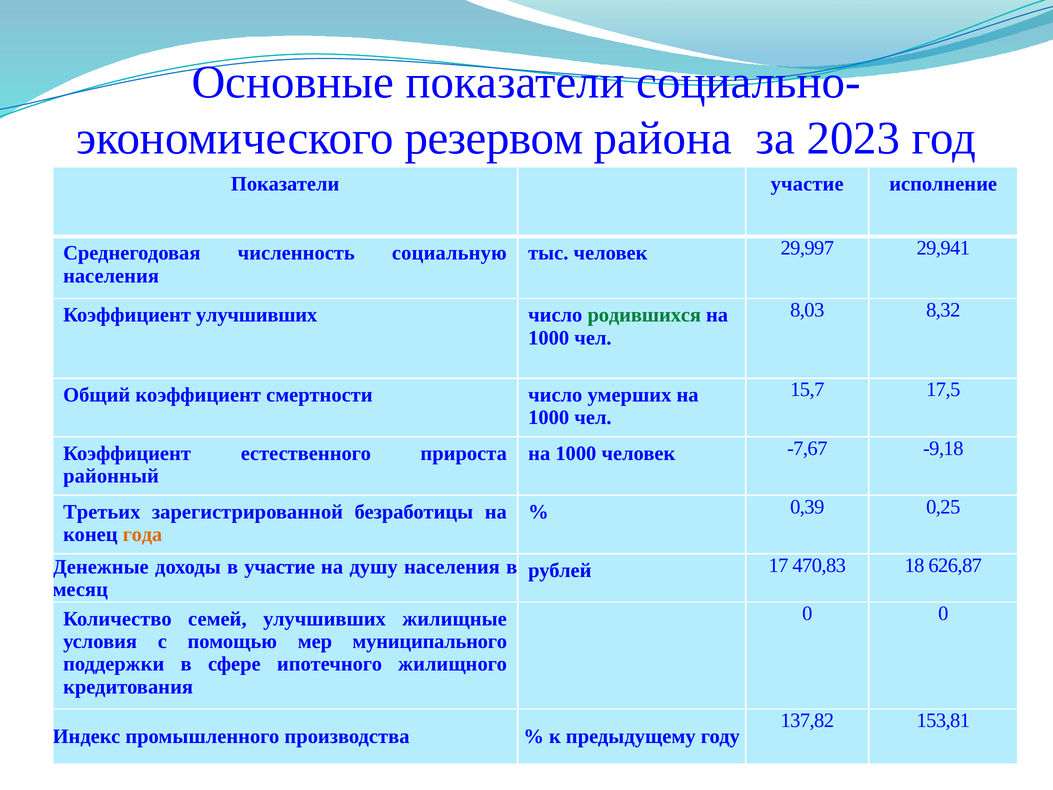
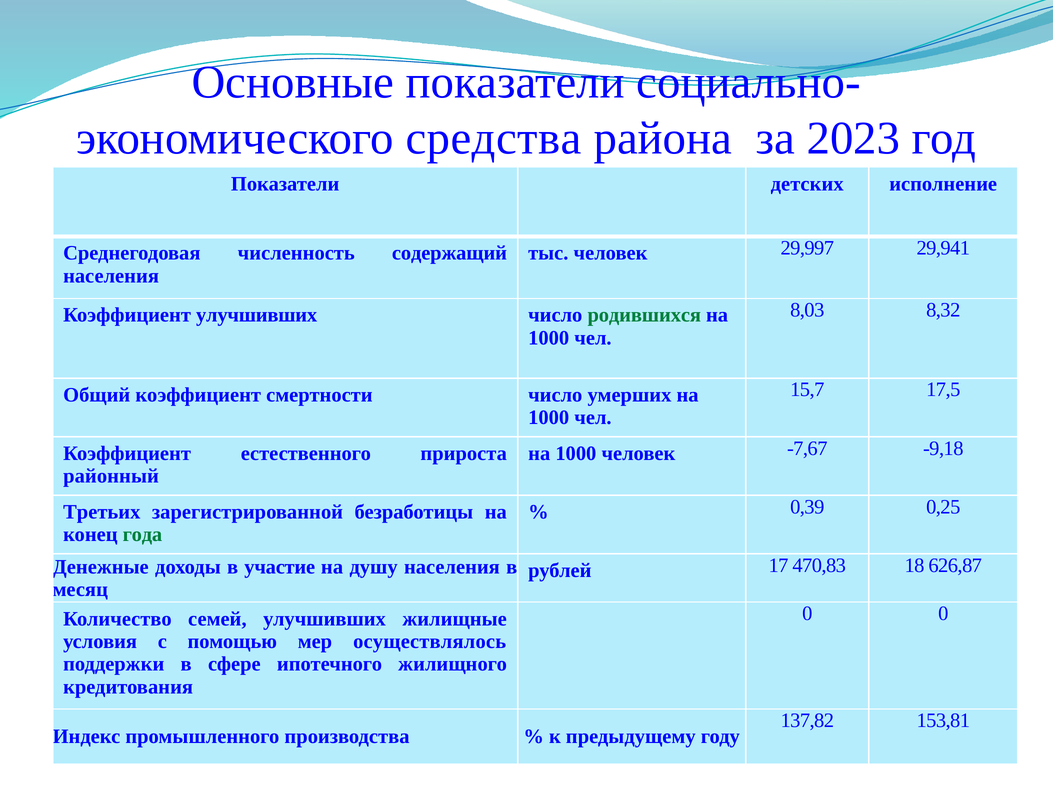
резервом: резервом -> средства (493, 138)
Показатели участие: участие -> детских (807, 184)
социальную: социальную -> содержащий (449, 253)
года colour: orange -> green (142, 535)
муниципального: муниципального -> осуществлялось (430, 641)
